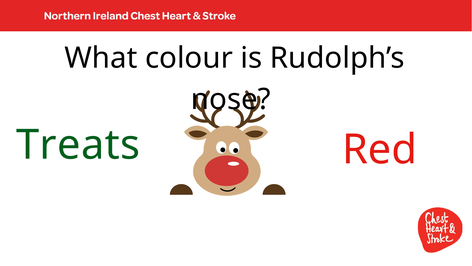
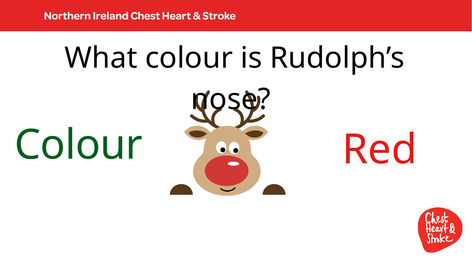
Treats: Treats -> Colour (79, 145)
